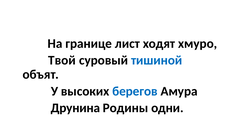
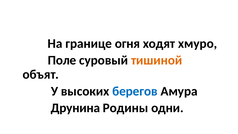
лист: лист -> огня (127, 44)
Твой: Твой -> Поле (62, 60)
тишиной colour: blue -> orange (157, 60)
